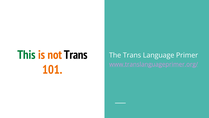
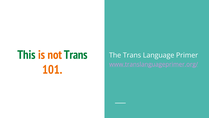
Trans colour: black -> green (76, 55)
